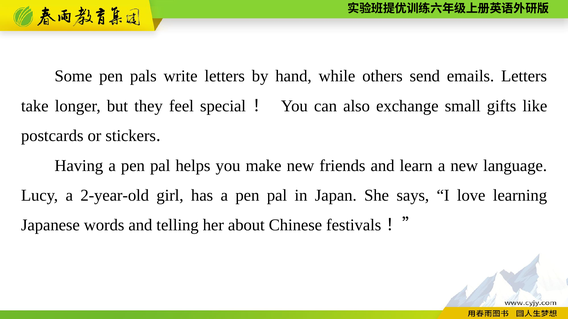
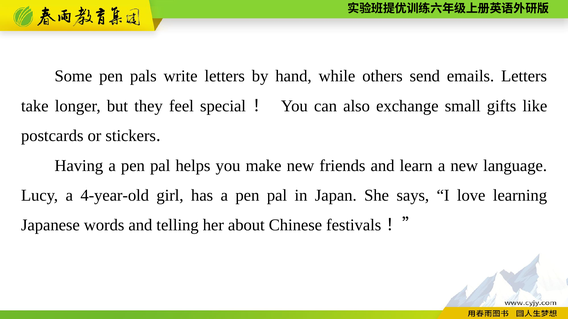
2-year-old: 2-year-old -> 4-year-old (115, 196)
